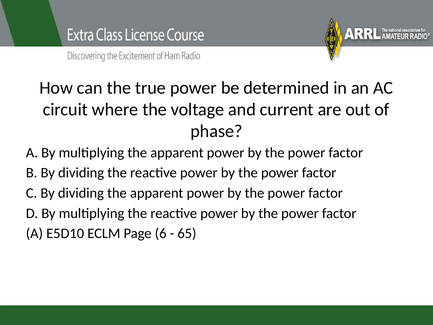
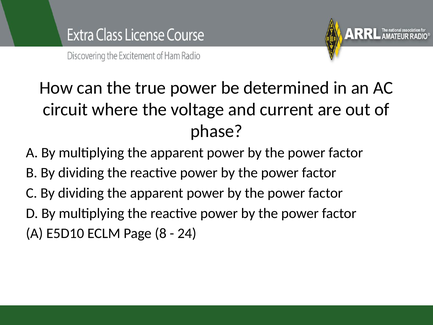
6: 6 -> 8 (161, 233)
65: 65 -> 24 (187, 233)
